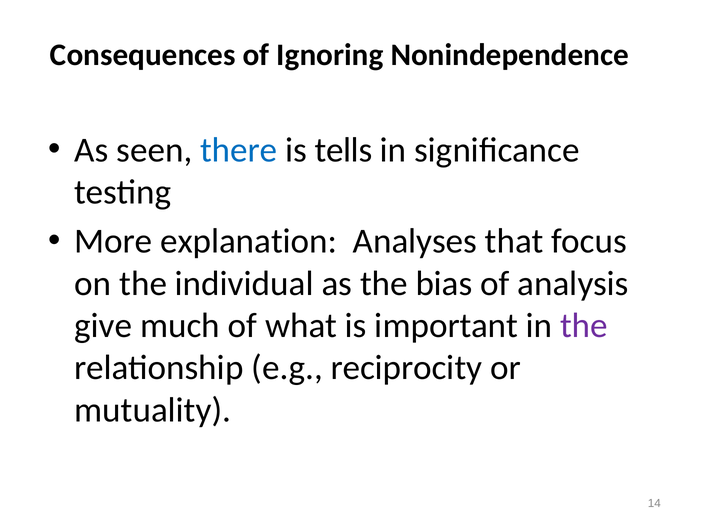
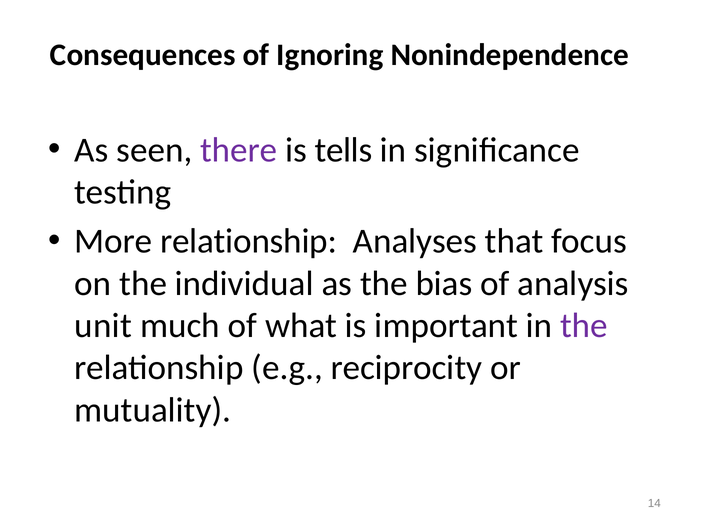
there colour: blue -> purple (239, 150)
More explanation: explanation -> relationship (249, 241)
give: give -> unit (103, 326)
